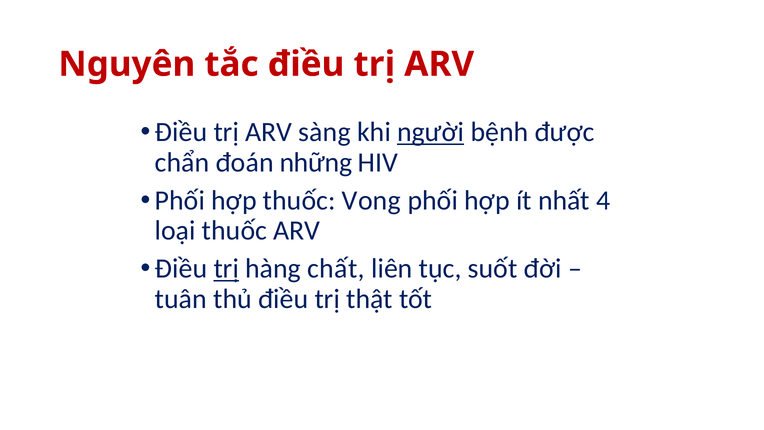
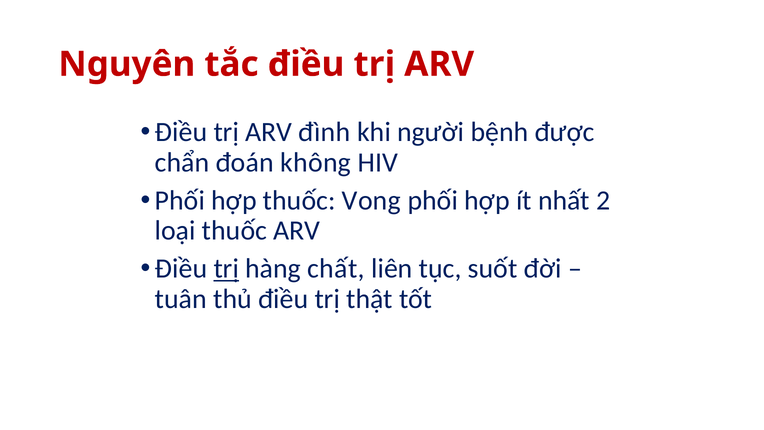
sàng: sàng -> đình (324, 132)
người underline: present -> none (431, 132)
những: những -> không (316, 162)
4: 4 -> 2 (603, 200)
